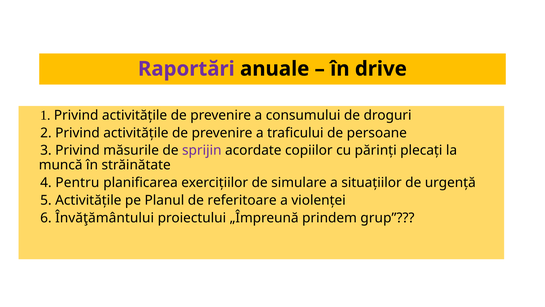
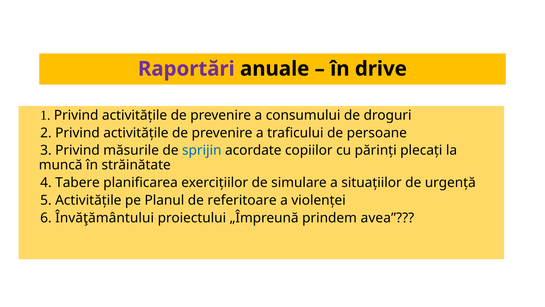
sprijin colour: purple -> blue (202, 150)
Pentru: Pentru -> Tabere (77, 182)
grup: grup -> avea (387, 218)
